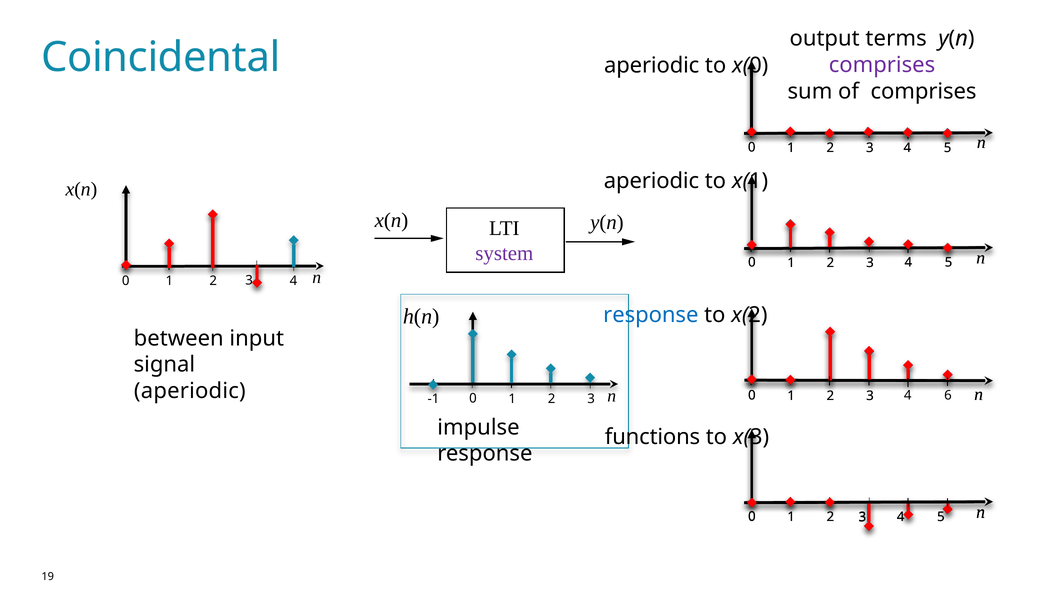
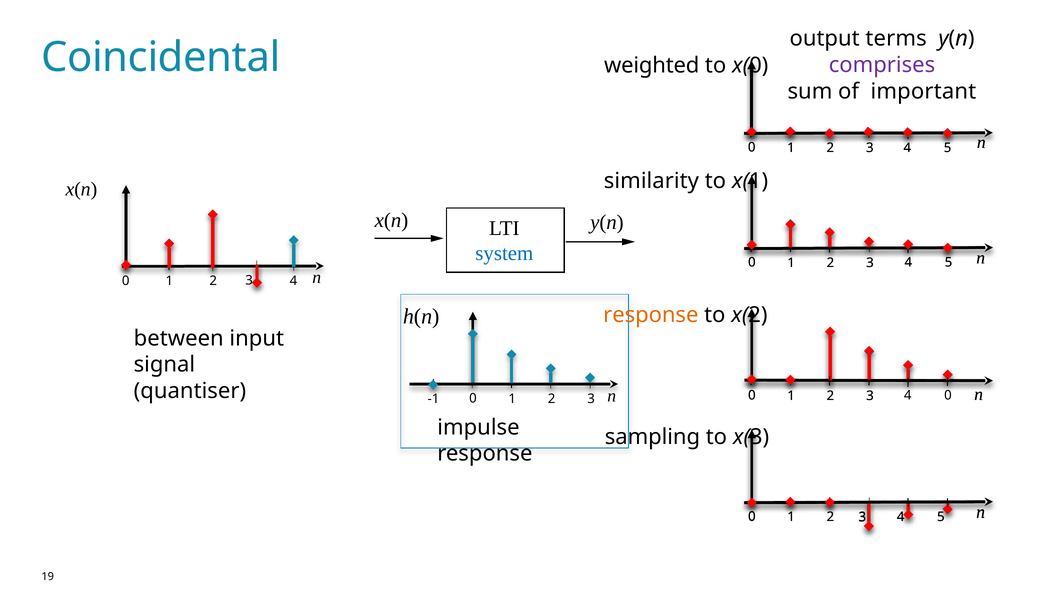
aperiodic: aperiodic -> weighted (652, 66)
of comprises: comprises -> important (923, 91)
aperiodic: aperiodic -> similarity (651, 181)
system colour: purple -> blue (504, 253)
response colour: blue -> orange (651, 315)
aperiodic: aperiodic -> quantiser (190, 391)
6: 6 -> 0 (948, 395)
functions: functions -> sampling (652, 437)
